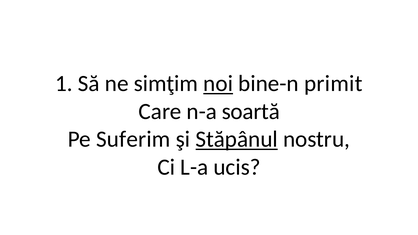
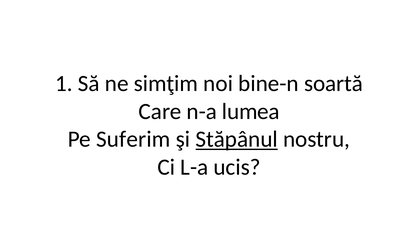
noi underline: present -> none (218, 84)
primit: primit -> soartă (333, 84)
soartă: soartă -> lumea (251, 112)
